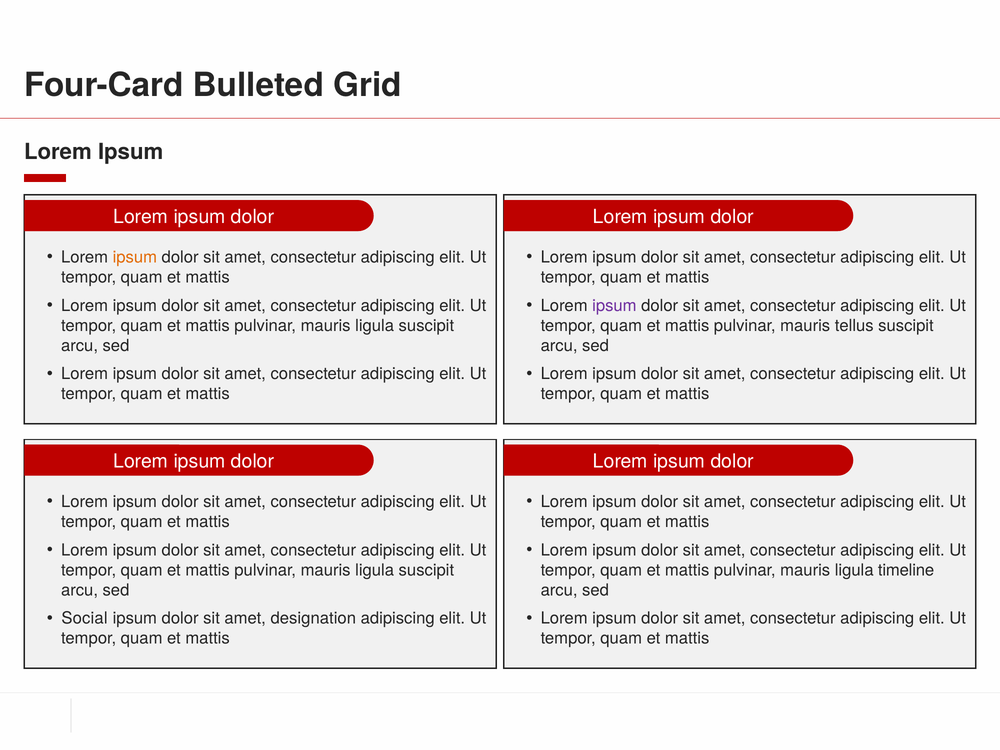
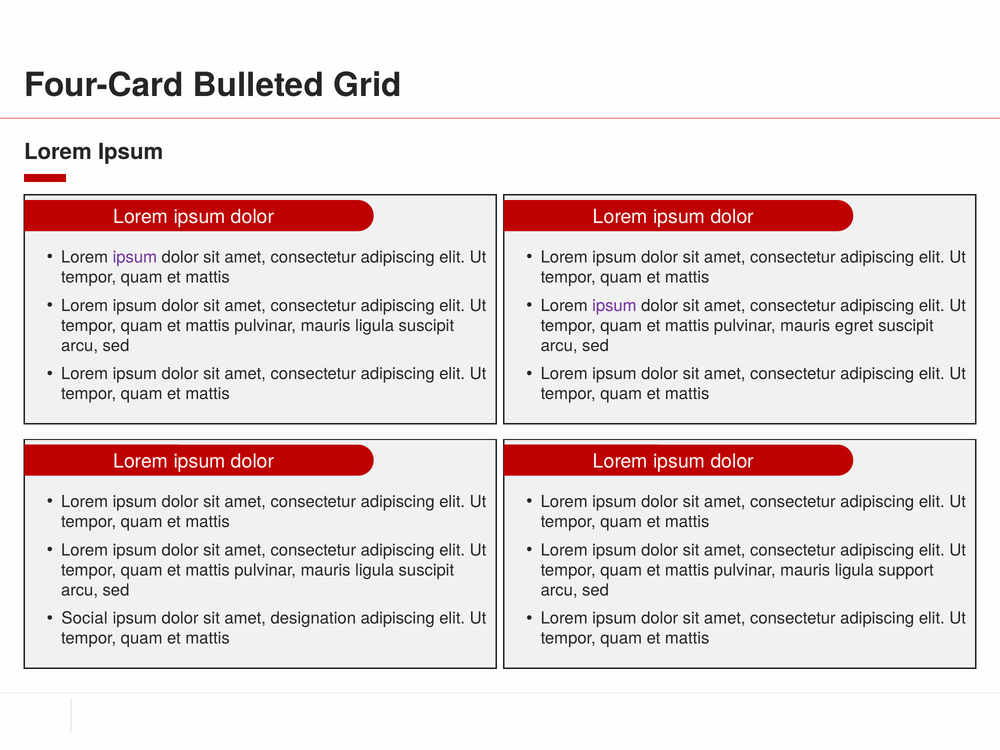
ipsum colour: orange -> purple (135, 257)
tellus: tellus -> egret (854, 326)
timeline: timeline -> support (906, 570)
